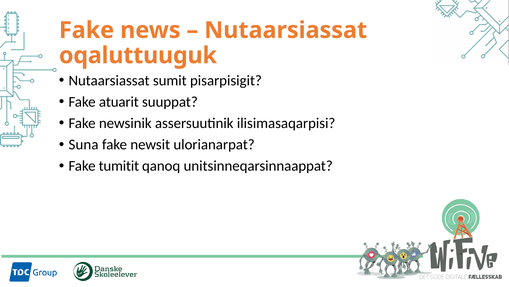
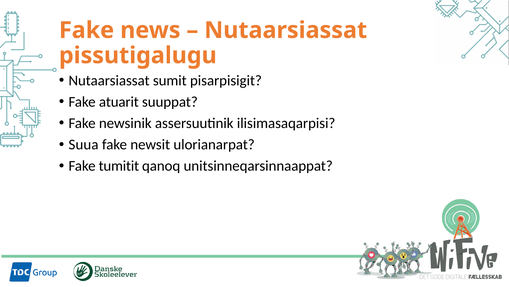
oqaluttuuguk: oqaluttuuguk -> pissutigalugu (138, 55)
Suna: Suna -> Suua (84, 144)
